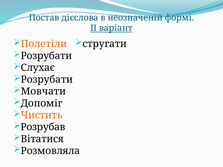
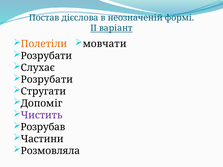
стругати: стругати -> мовчати (105, 44)
Мовчати: Мовчати -> Стругати (43, 92)
Чистить colour: orange -> purple (42, 115)
Вітатися: Вітатися -> Частини (42, 139)
